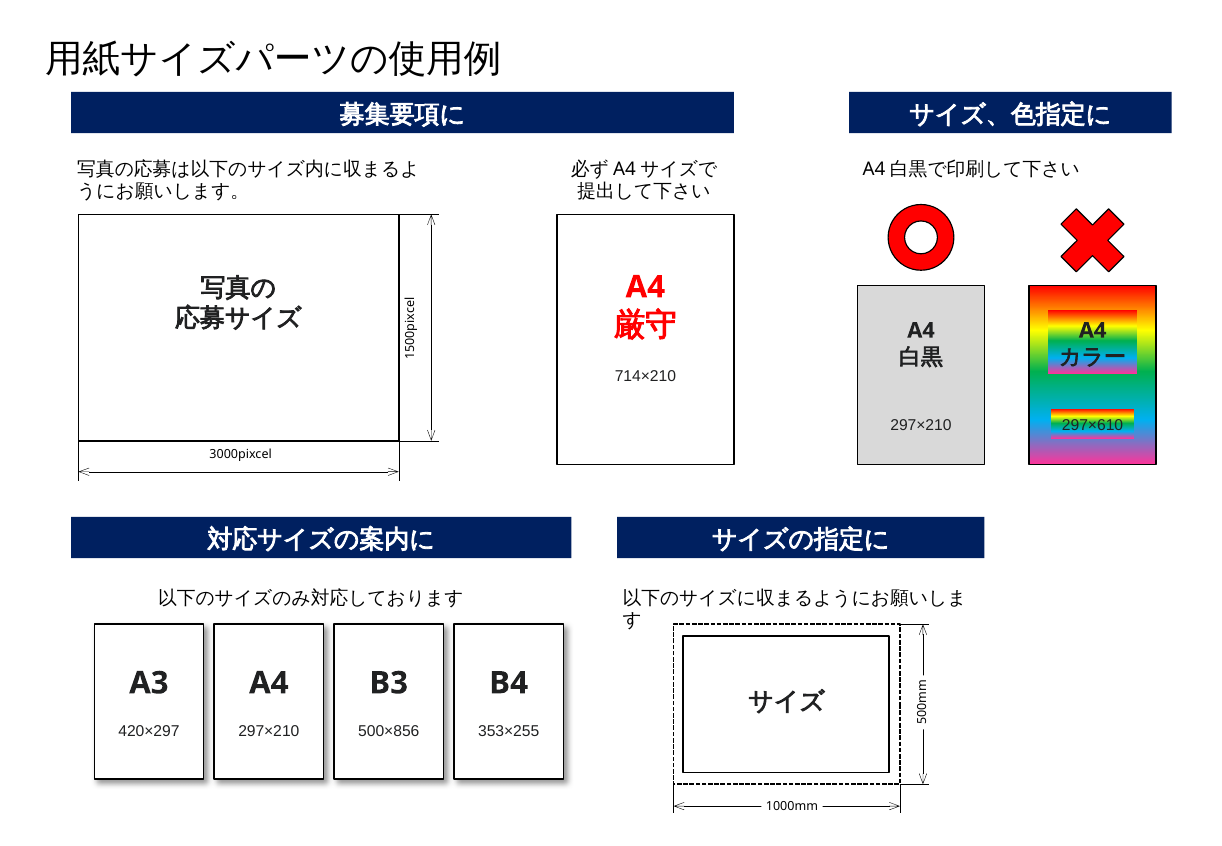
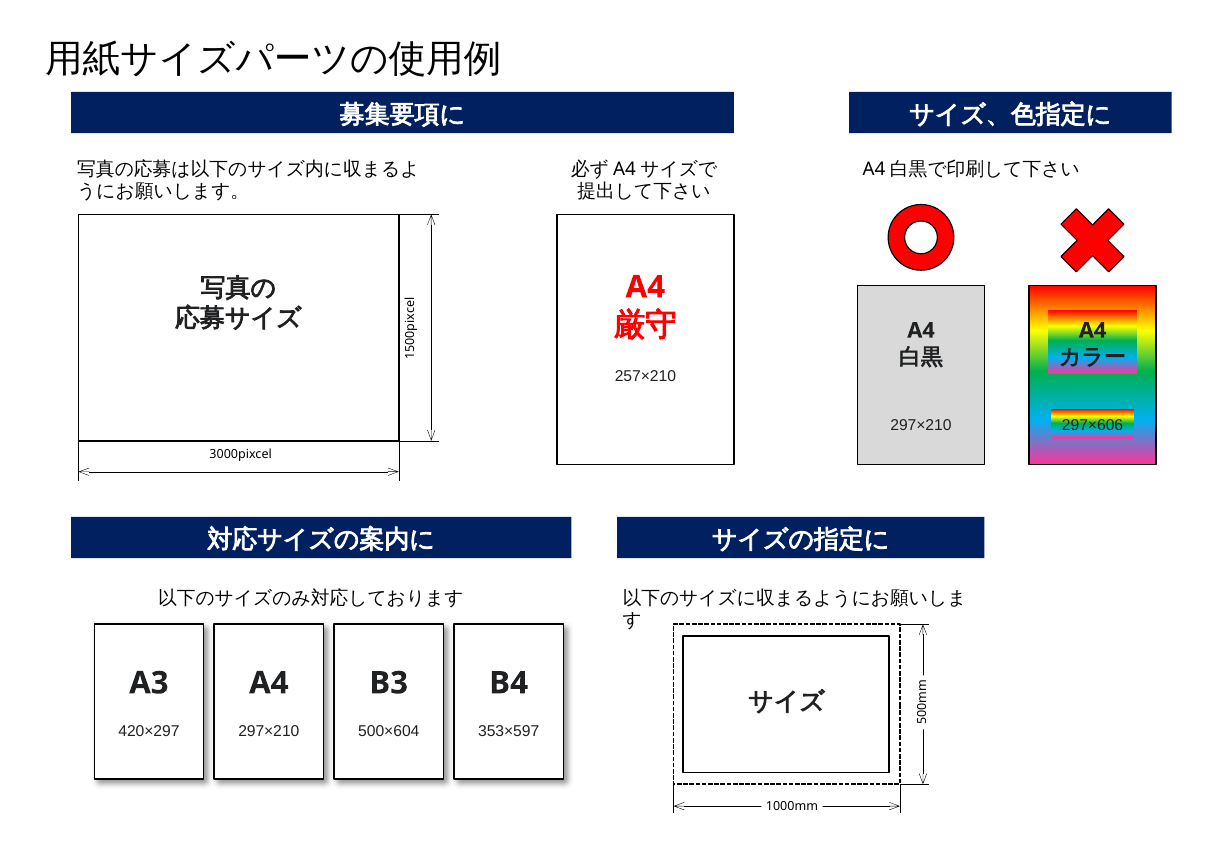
714×210: 714×210 -> 257×210 (645, 377)
297×610: 297×610 -> 297×606 (1093, 425)
500×856: 500×856 -> 500×604 (389, 731)
353×255: 353×255 -> 353×597 (509, 731)
